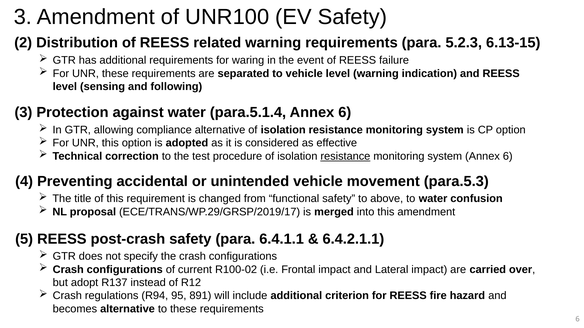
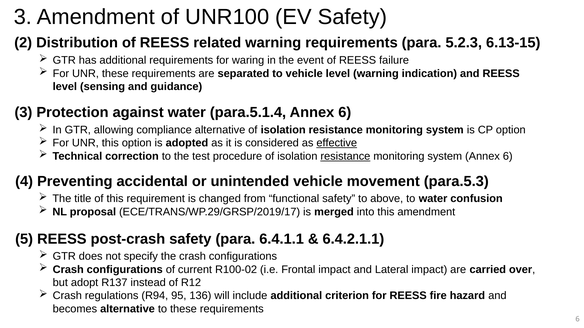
following: following -> guidance (176, 87)
effective underline: none -> present (337, 143)
891: 891 -> 136 (200, 296)
